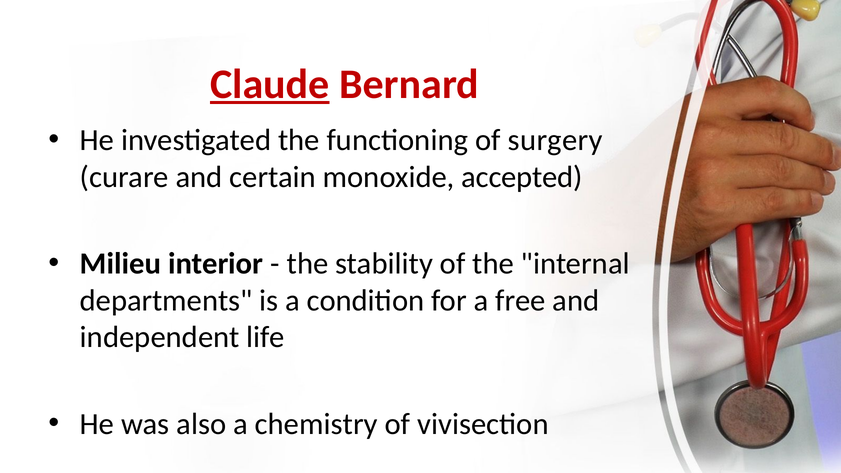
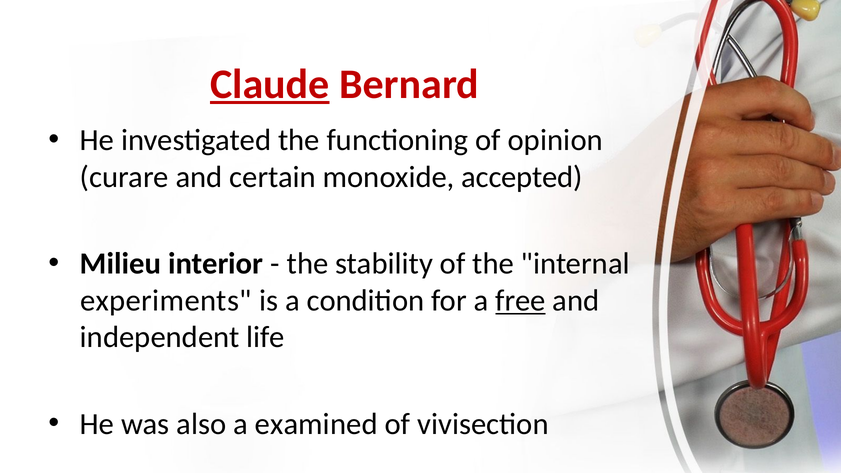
surgery: surgery -> opinion (555, 140)
departments: departments -> experiments (166, 301)
free underline: none -> present (521, 301)
chemistry: chemistry -> examined (316, 424)
